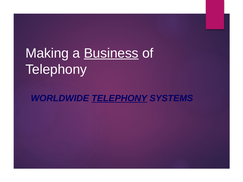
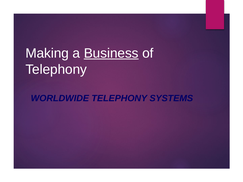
TELEPHONY underline: present -> none (119, 98)
